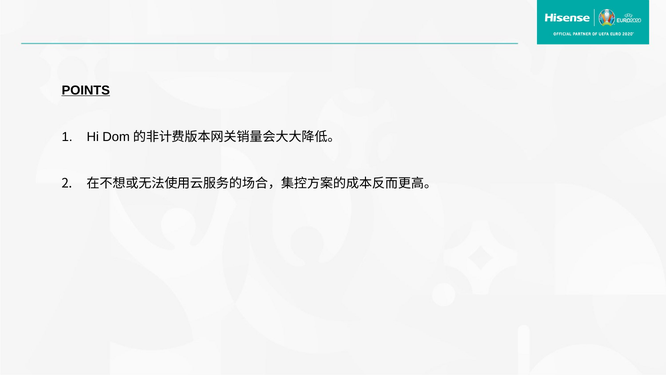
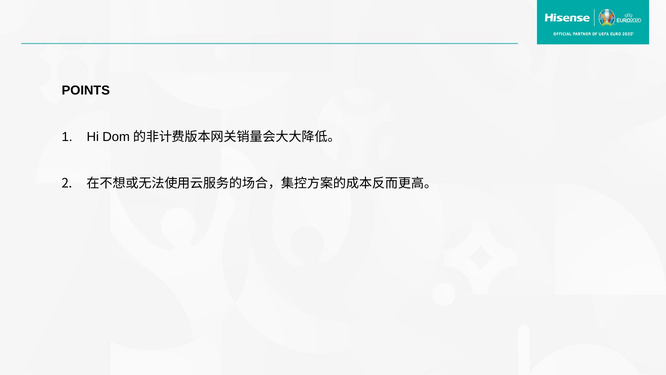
POINTS underline: present -> none (86, 90)
